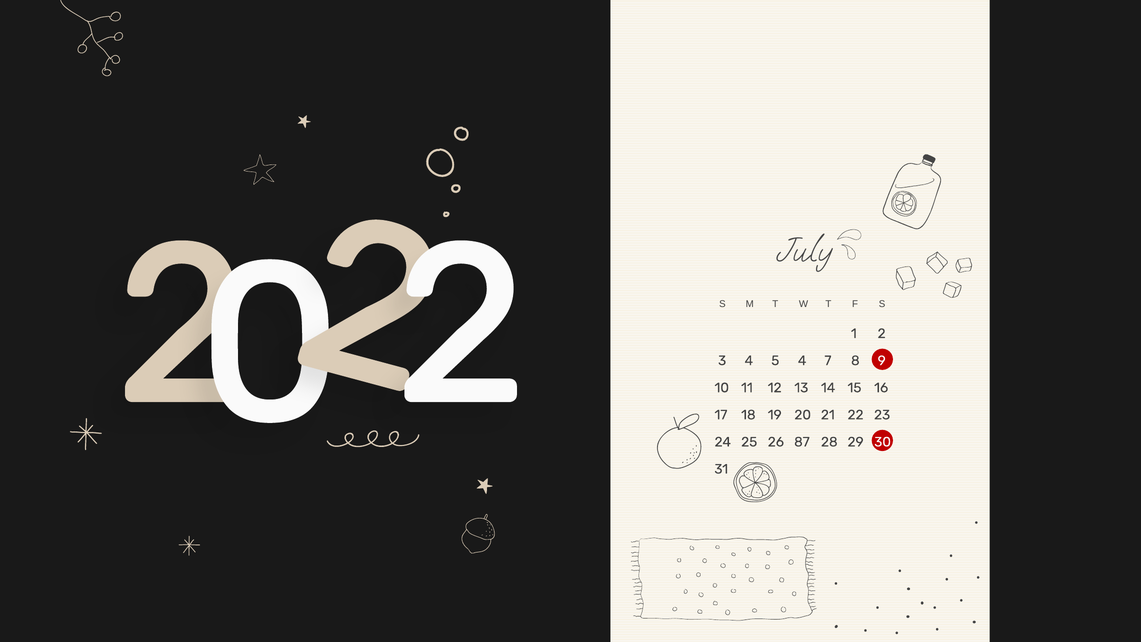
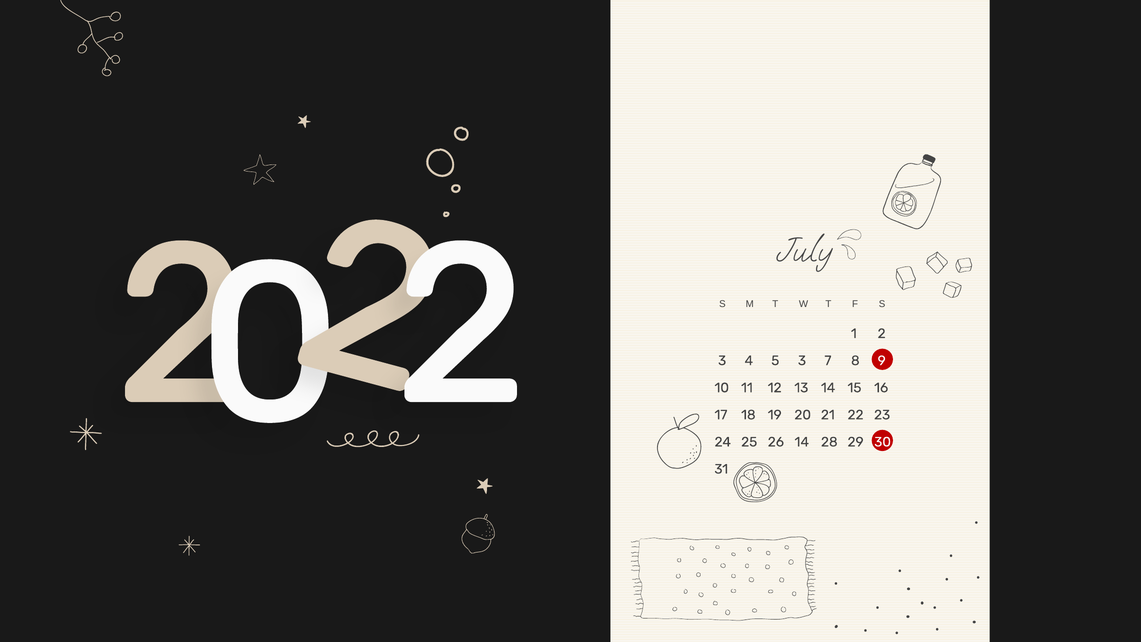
5 4: 4 -> 3 (802, 361)
26 87: 87 -> 14 (802, 442)
